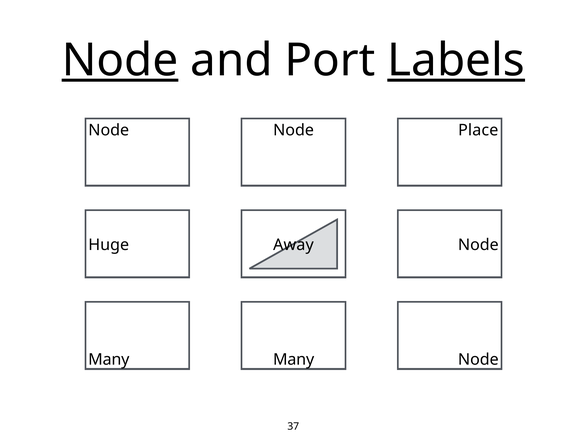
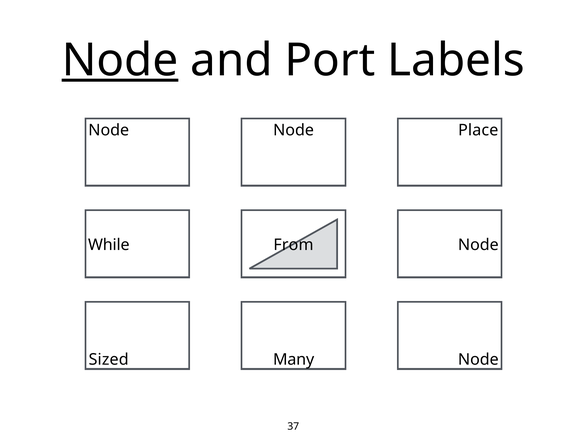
Labels underline: present -> none (456, 61)
Huge: Huge -> While (109, 245)
Away: Away -> From (293, 245)
Many: Many -> Sized (109, 360)
